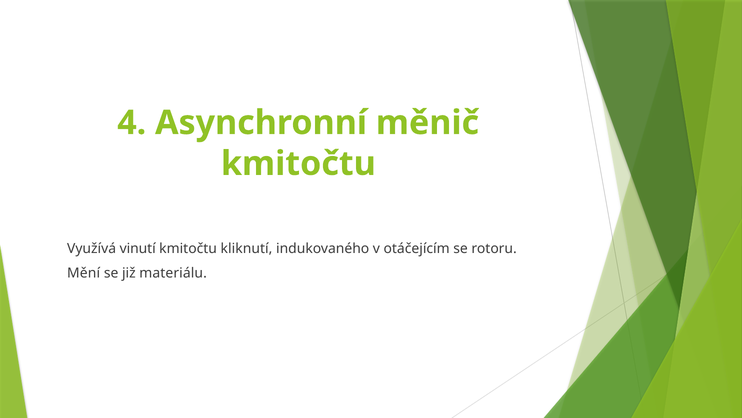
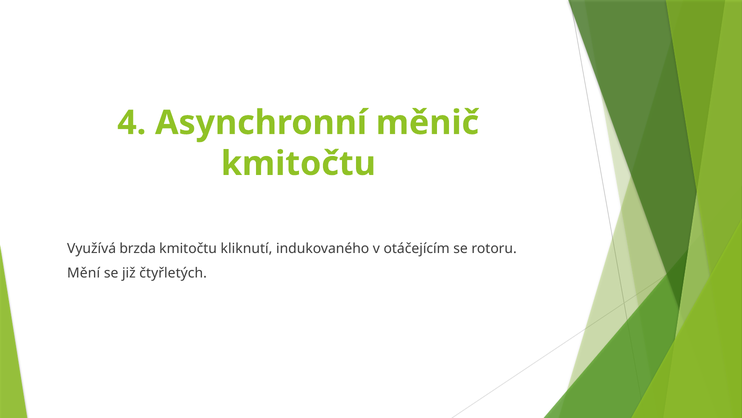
vinutí: vinutí -> brzda (138, 248)
materiálu: materiálu -> čtyřletých (173, 273)
